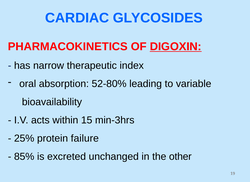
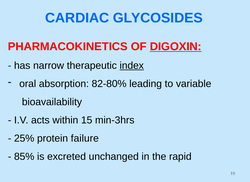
index underline: none -> present (132, 65)
52-80%: 52-80% -> 82-80% (109, 84)
other: other -> rapid (180, 156)
